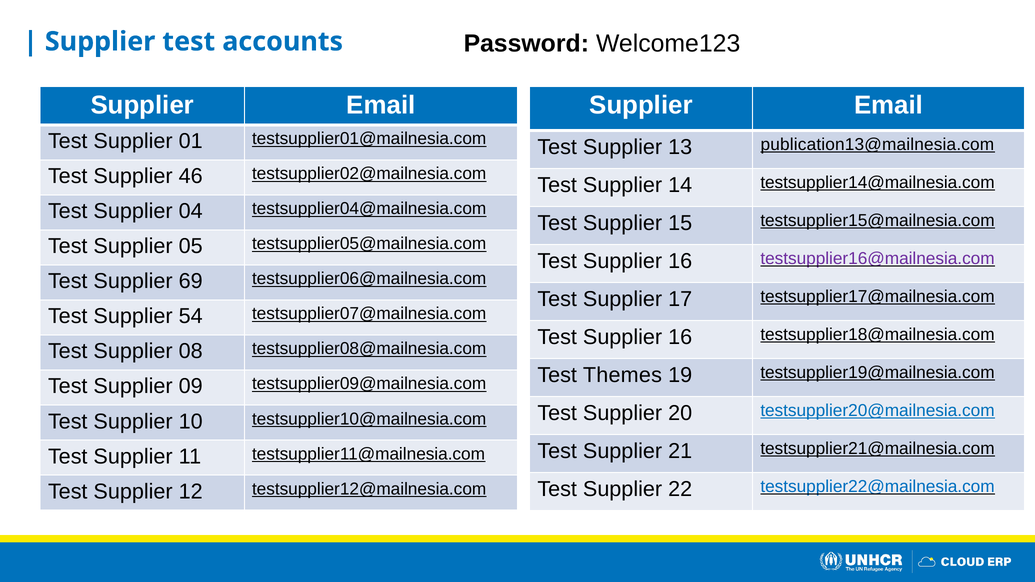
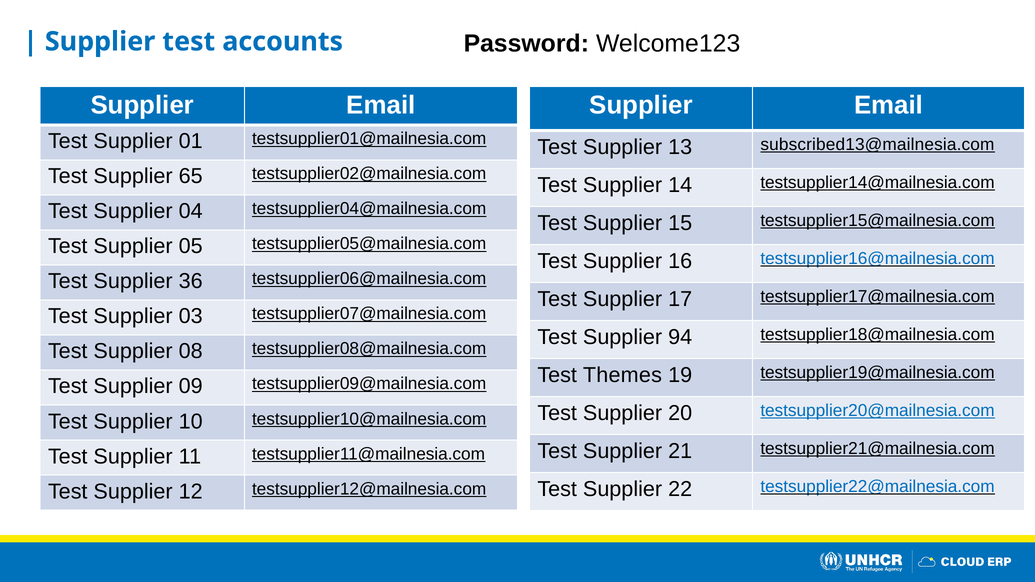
publication13@mailnesia.com: publication13@mailnesia.com -> subscribed13@mailnesia.com (877, 144)
46: 46 -> 65 (191, 176)
testsupplier16@mailnesia.com colour: purple -> blue (878, 258)
69: 69 -> 36 (191, 281)
54: 54 -> 03 (191, 316)
16: 16 -> 94 (680, 337)
